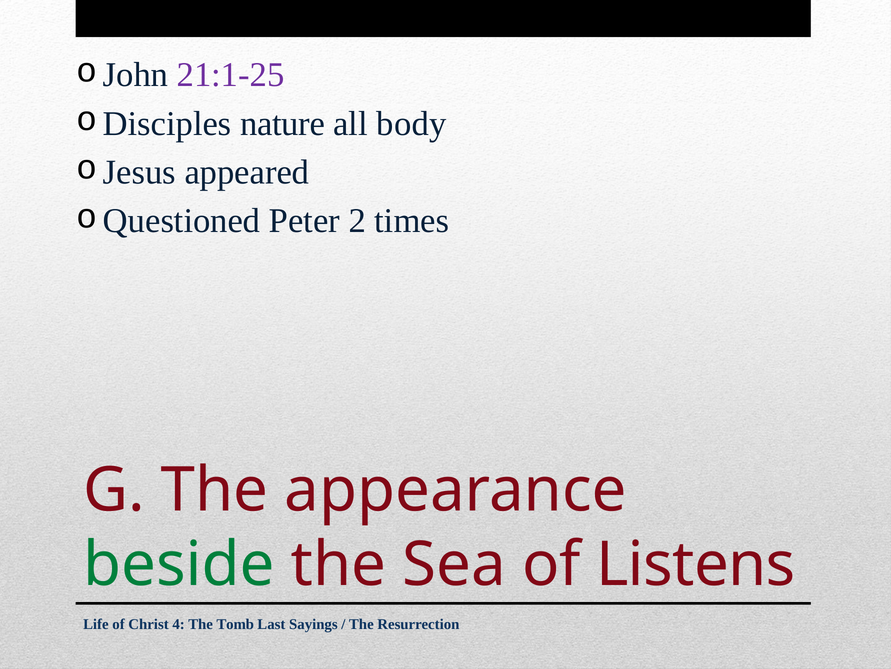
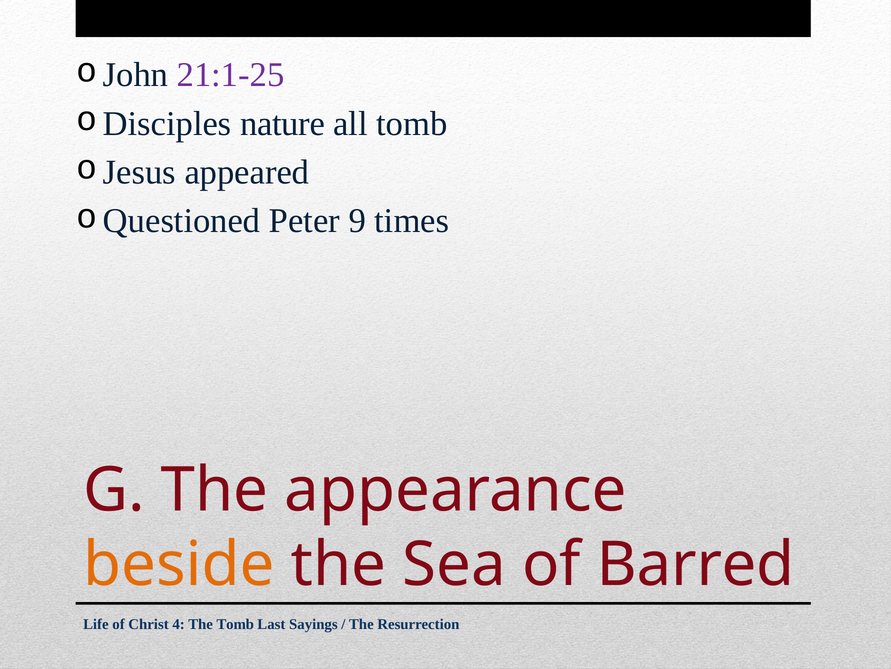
all body: body -> tomb (412, 124)
2: 2 -> 9 (357, 221)
beside colour: green -> orange (179, 564)
Listens: Listens -> Barred (696, 564)
